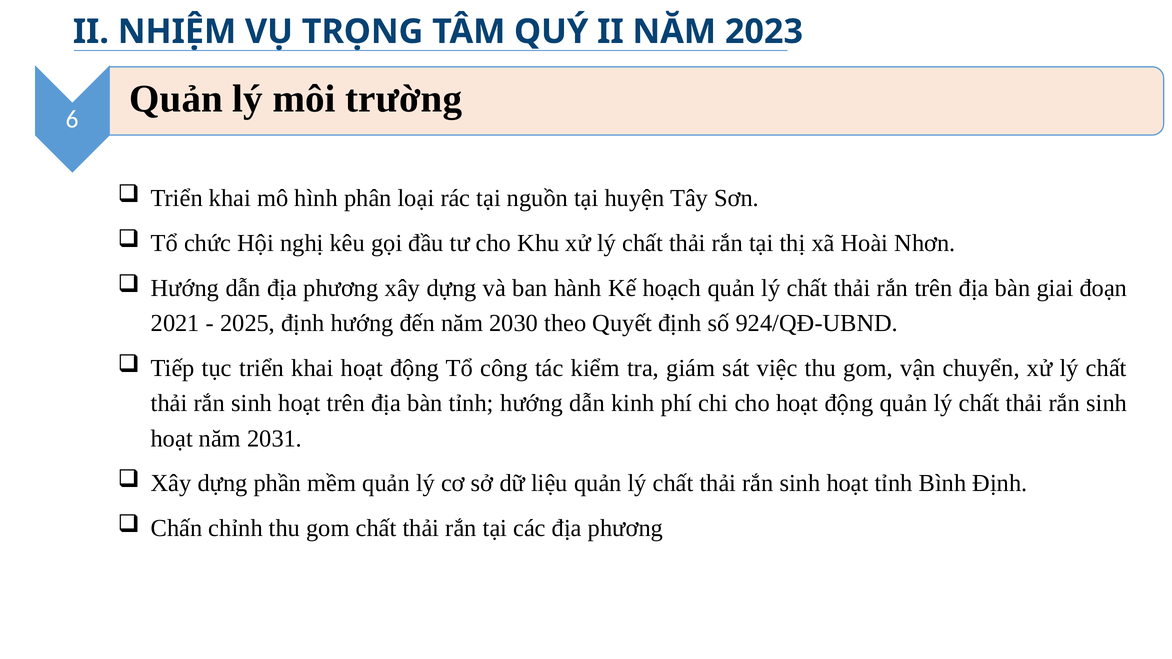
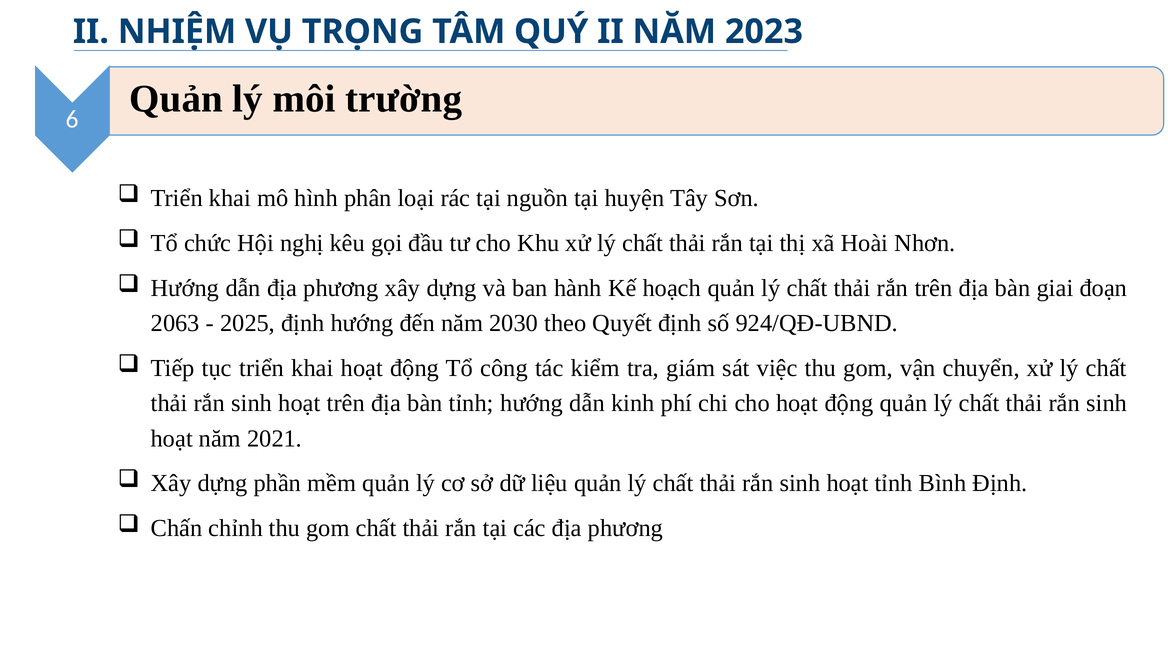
2021: 2021 -> 2063 (175, 323)
2031: 2031 -> 2021 (275, 439)
